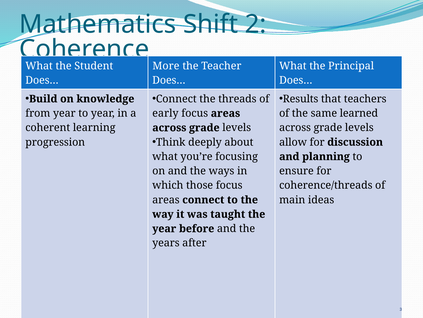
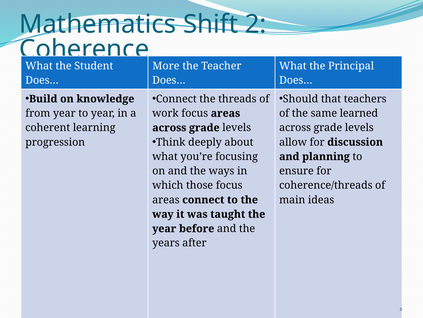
Results: Results -> Should (301, 99)
early: early -> work (165, 113)
